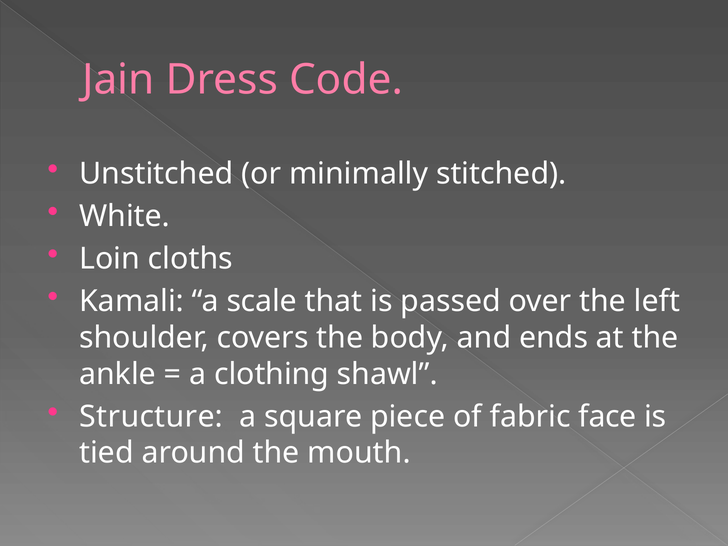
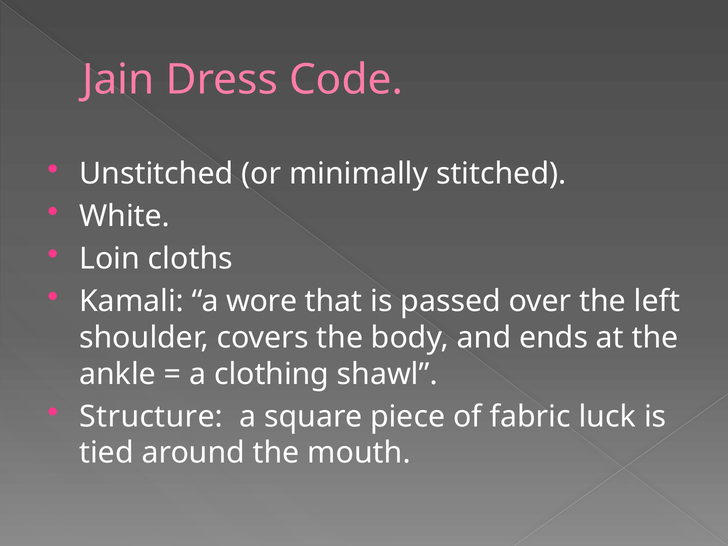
scale: scale -> wore (262, 301)
face: face -> luck (607, 417)
